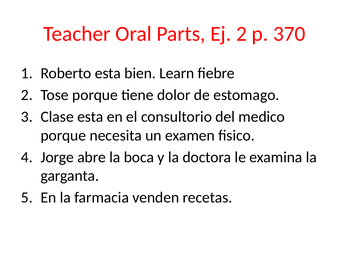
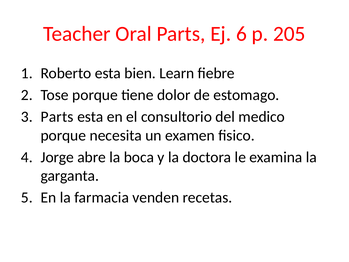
Ej 2: 2 -> 6 (241, 34)
370: 370 -> 205 (289, 34)
Clase: Clase -> Parts (57, 117)
